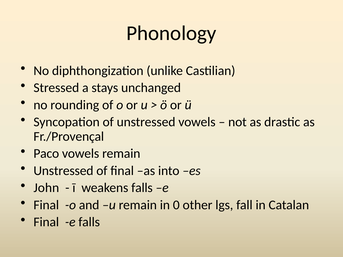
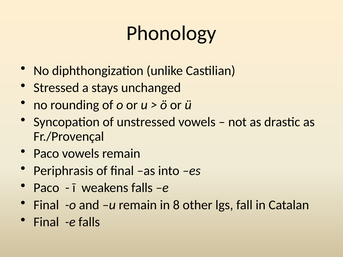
Unstressed: Unstressed -> Periphrasis (63, 171)
John: John -> Paco (46, 188)
0: 0 -> 8 (176, 205)
